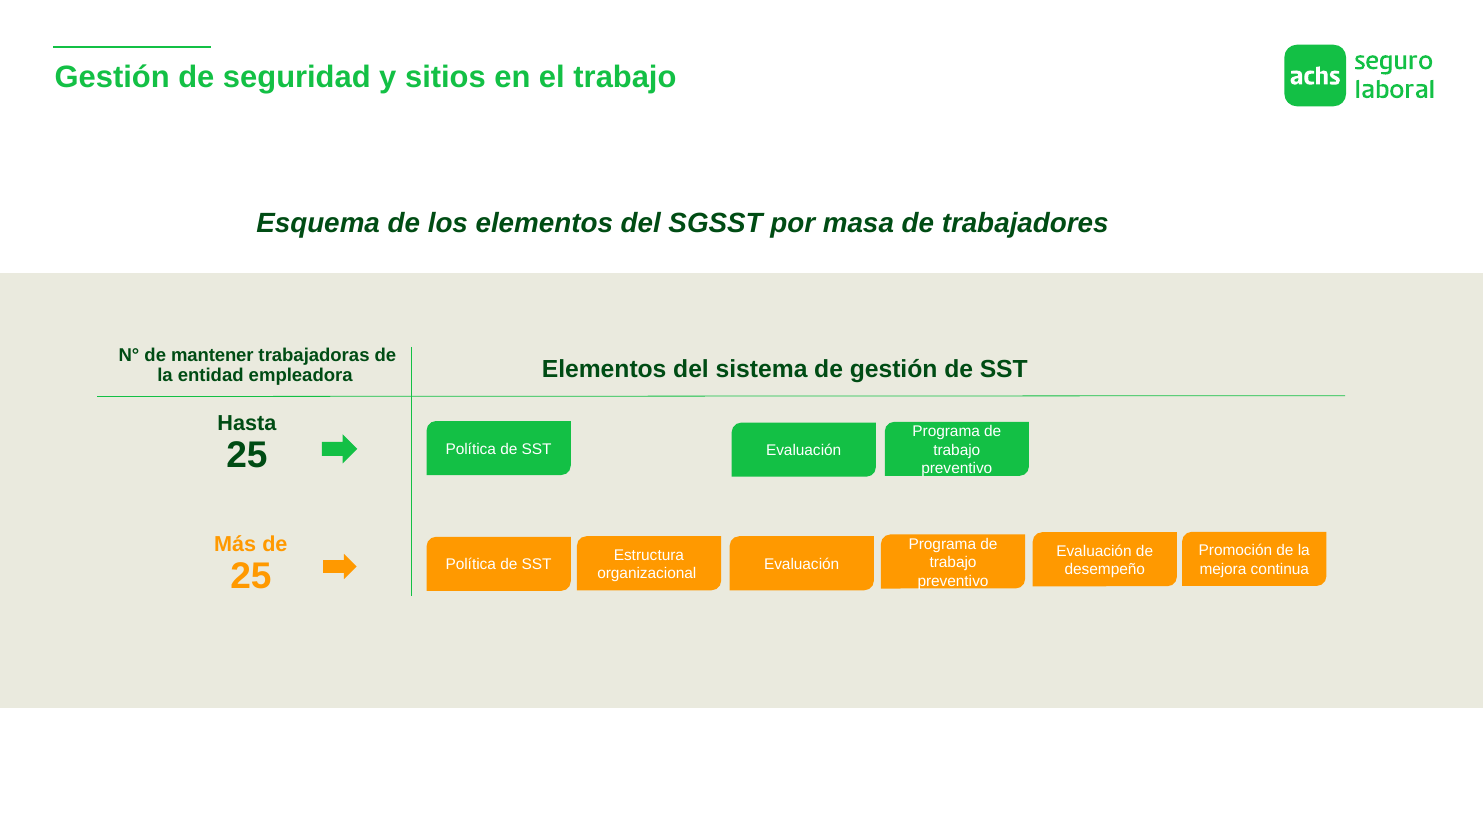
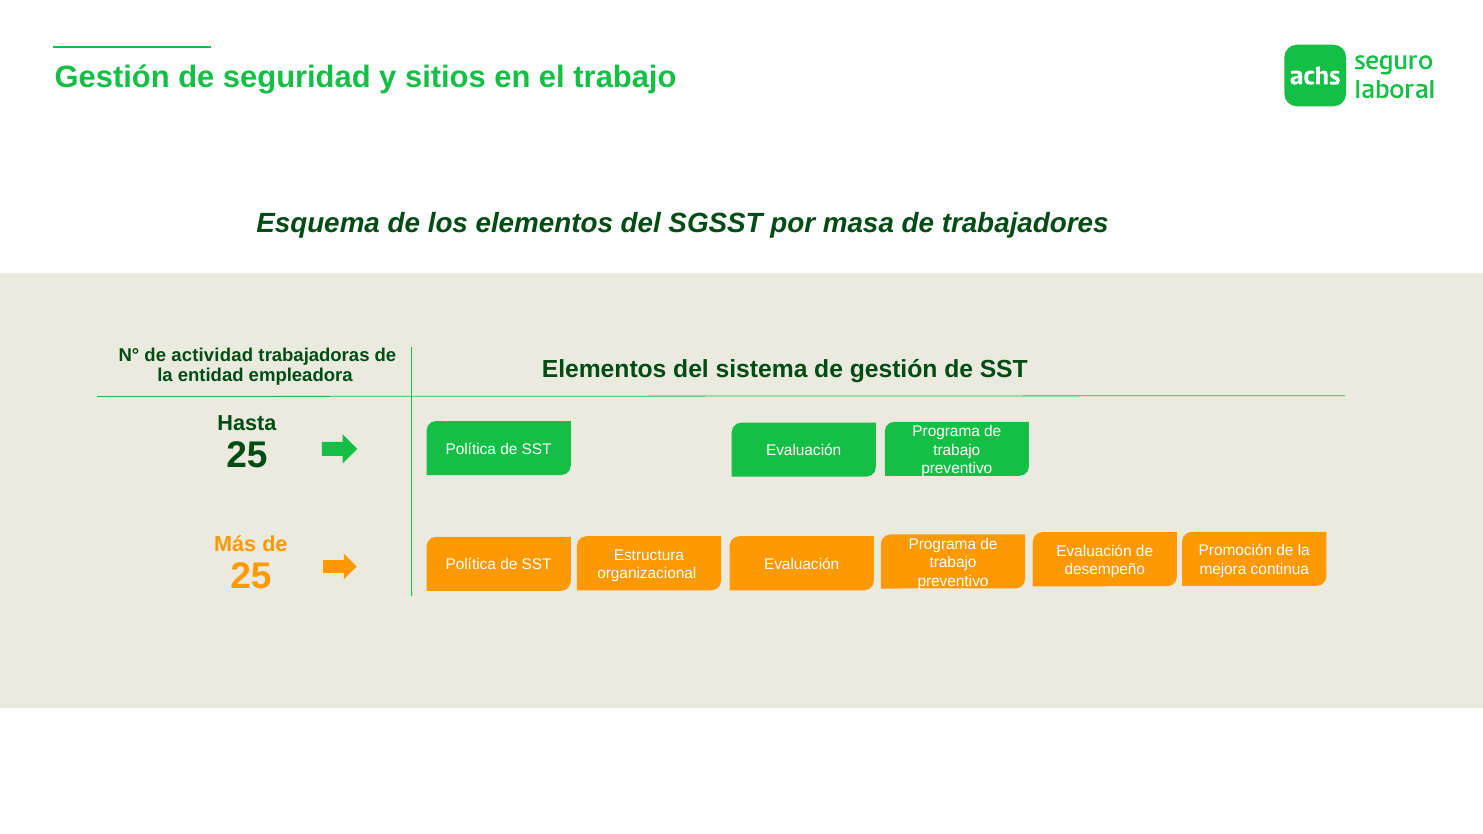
mantener: mantener -> actividad (212, 355)
